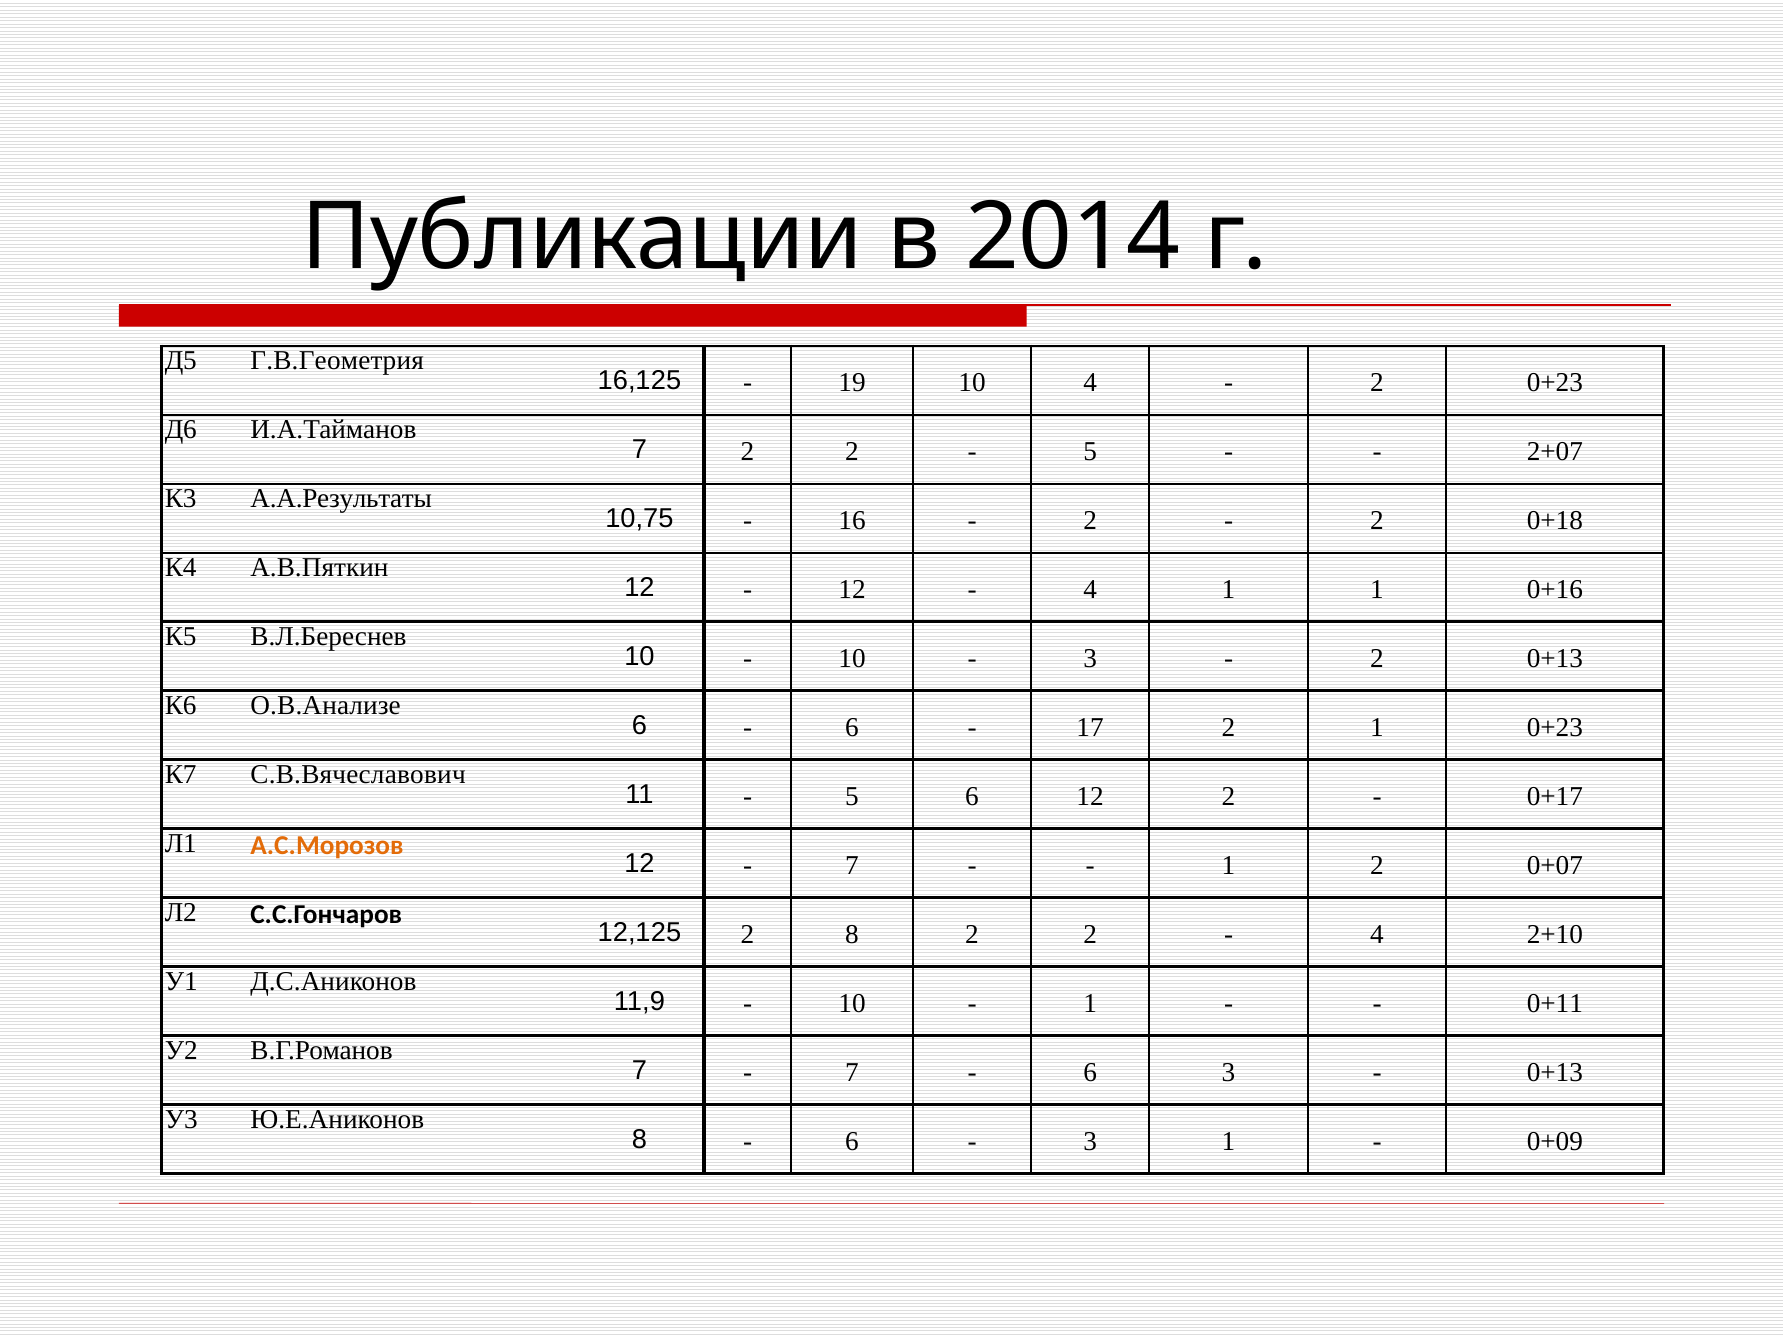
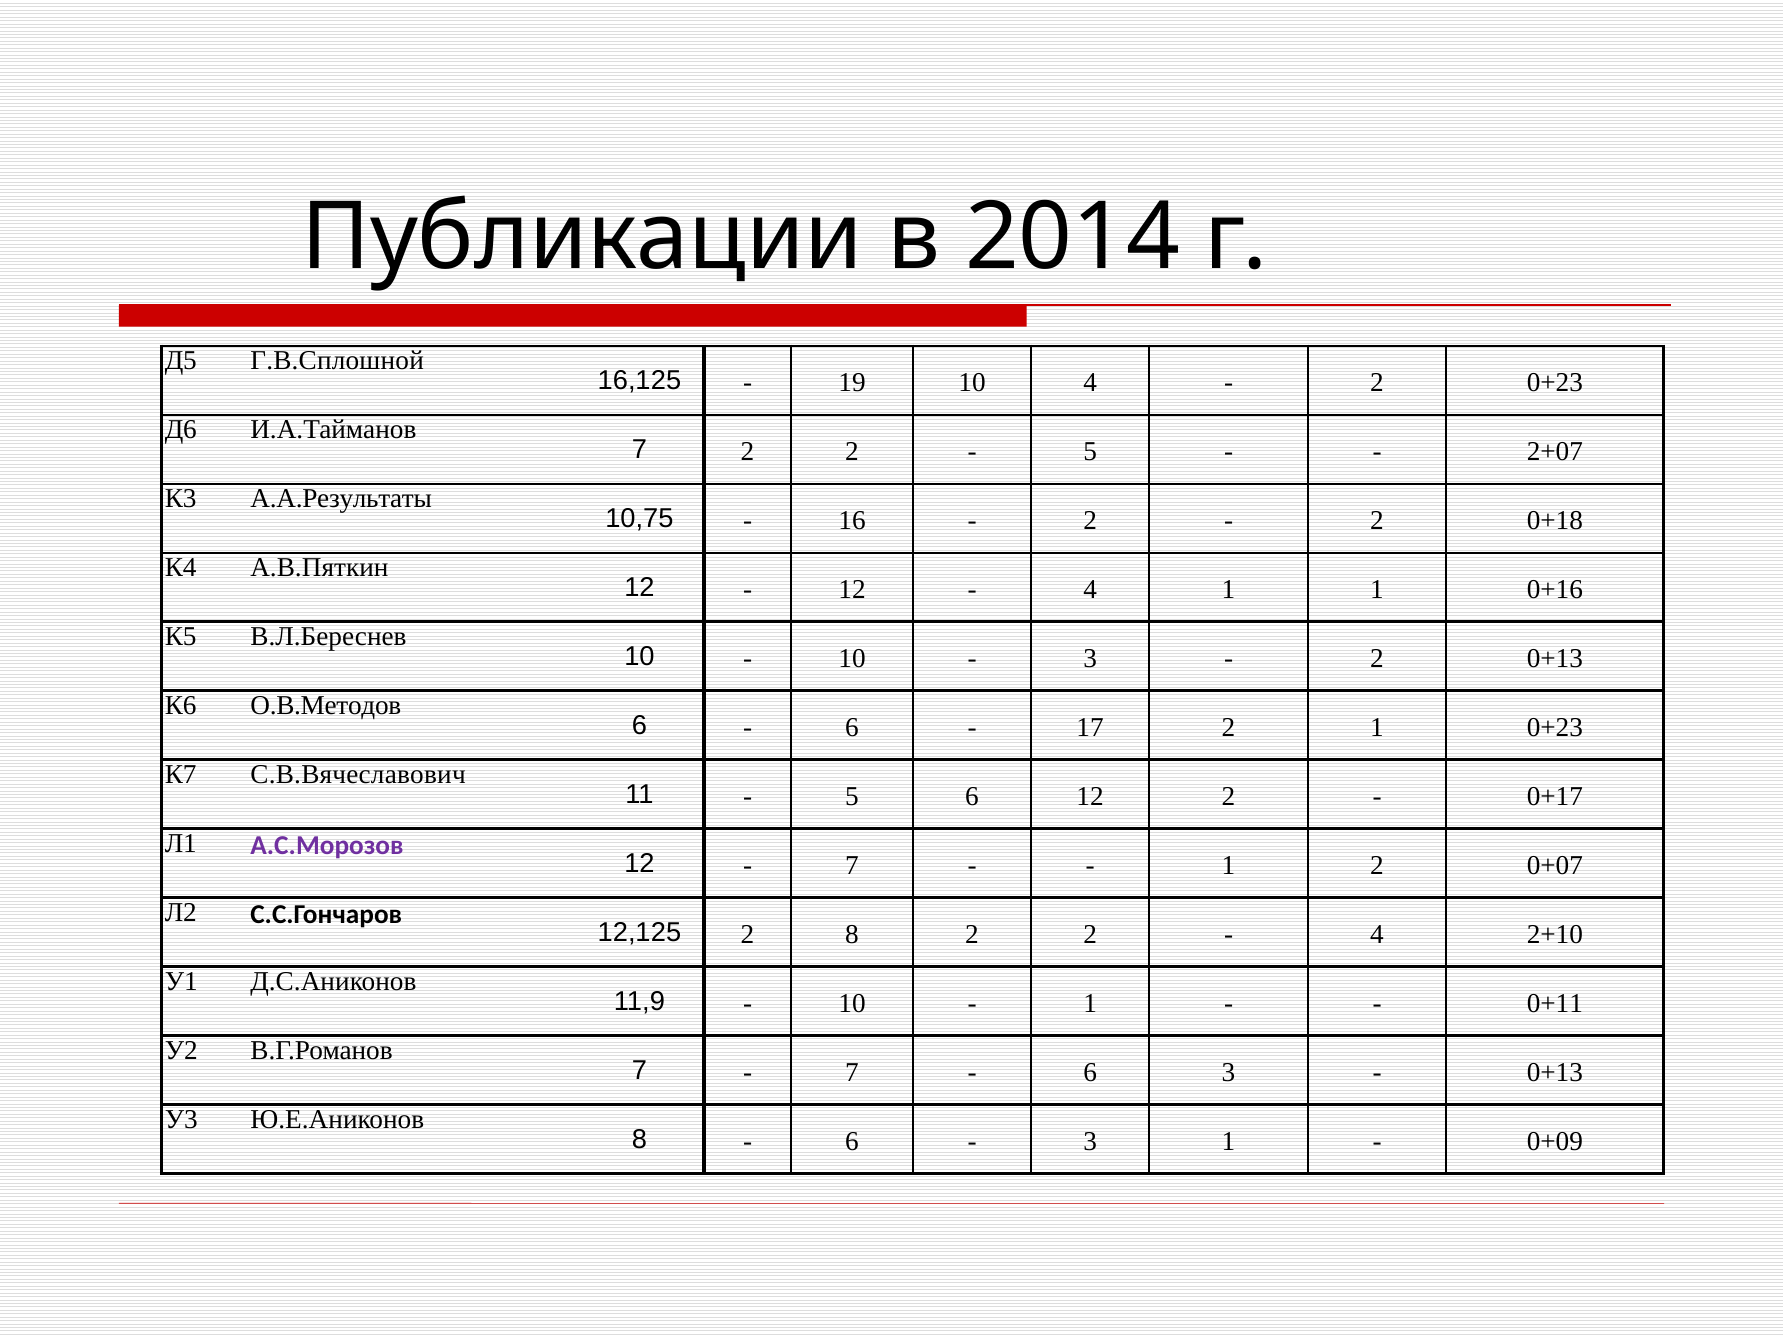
Г.В.Геометрия: Г.В.Геометрия -> Г.В.Сплошной (337, 361)
О.В.Анализе: О.В.Анализе -> О.В.Методов (326, 706)
А.С.Морозов colour: orange -> purple (327, 846)
